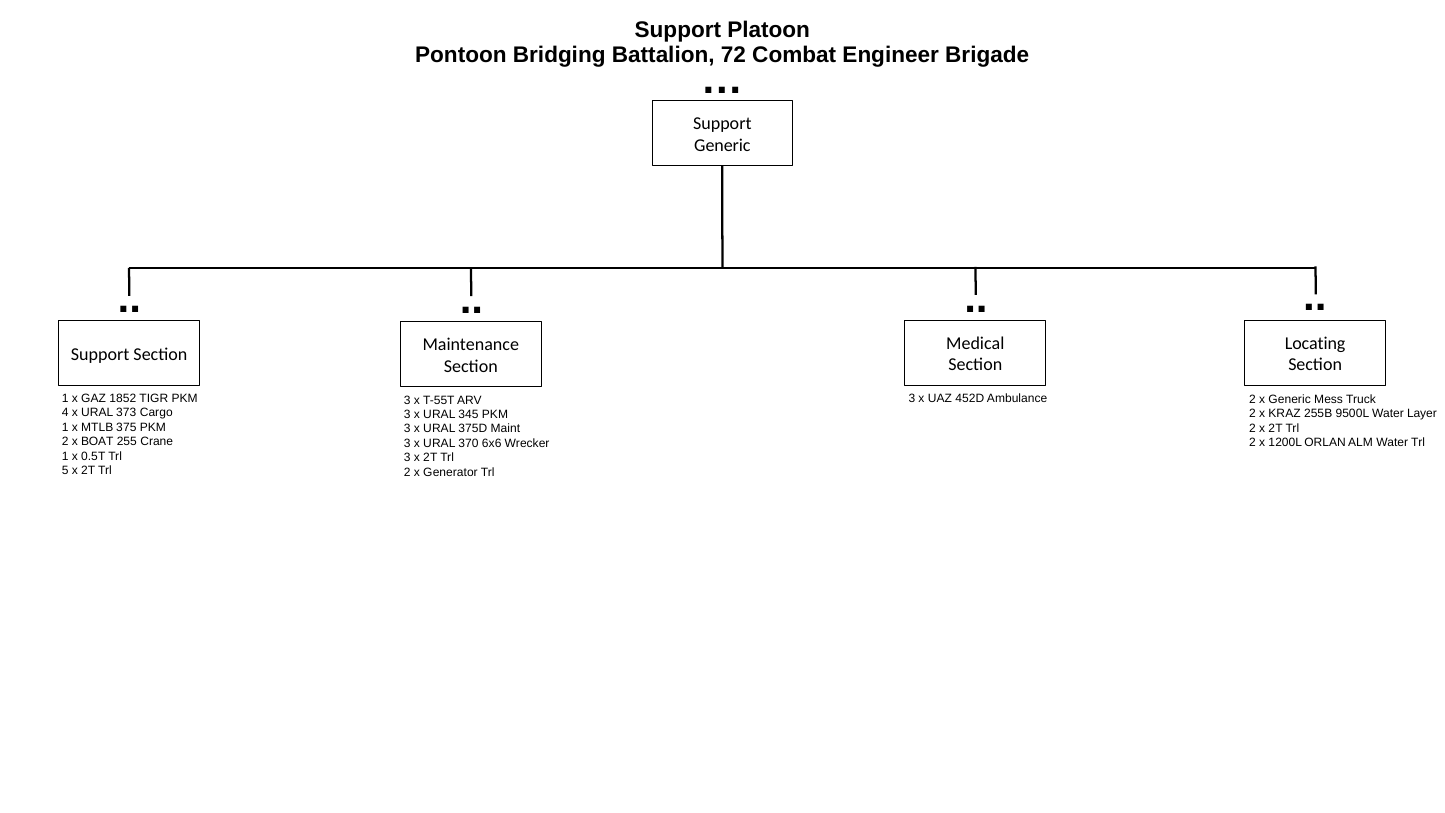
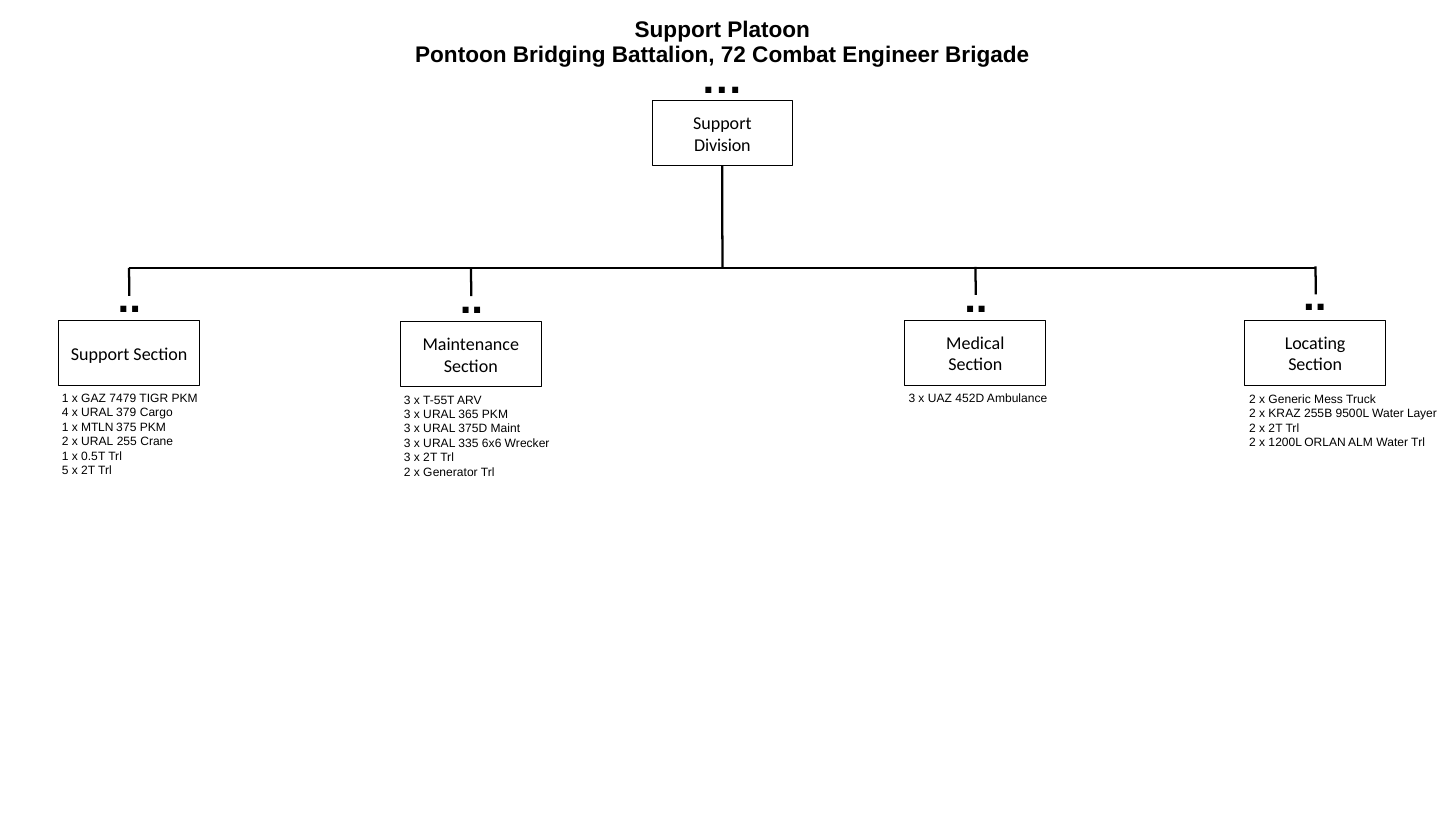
Generic: Generic -> Division (722, 145)
1852: 1852 -> 7479 (123, 398)
373: 373 -> 379 (126, 413)
345: 345 -> 365 (468, 414)
MTLB: MTLB -> MTLN (97, 427)
2 x BOAT: BOAT -> URAL (97, 442)
370: 370 -> 335 (468, 443)
